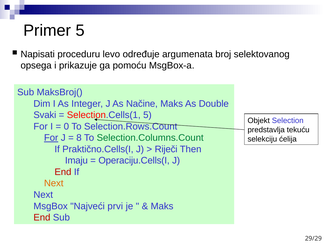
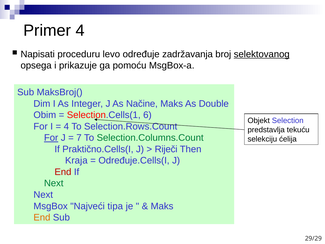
Primer 5: 5 -> 4 (80, 31)
argumenata: argumenata -> zadržavanja (187, 54)
selektovanog underline: none -> present (262, 54)
Svaki: Svaki -> Obim (45, 115)
Selection.Cells(1 5: 5 -> 6 (147, 115)
0: 0 -> 4 (66, 126)
8: 8 -> 7 (79, 138)
Imaju: Imaju -> Kraja (76, 160)
Operaciju.Cells(I: Operaciju.Cells(I -> Određuje.Cells(I (134, 160)
Next colour: orange -> green (54, 183)
prvi: prvi -> tipa (115, 206)
End colour: red -> orange (42, 217)
